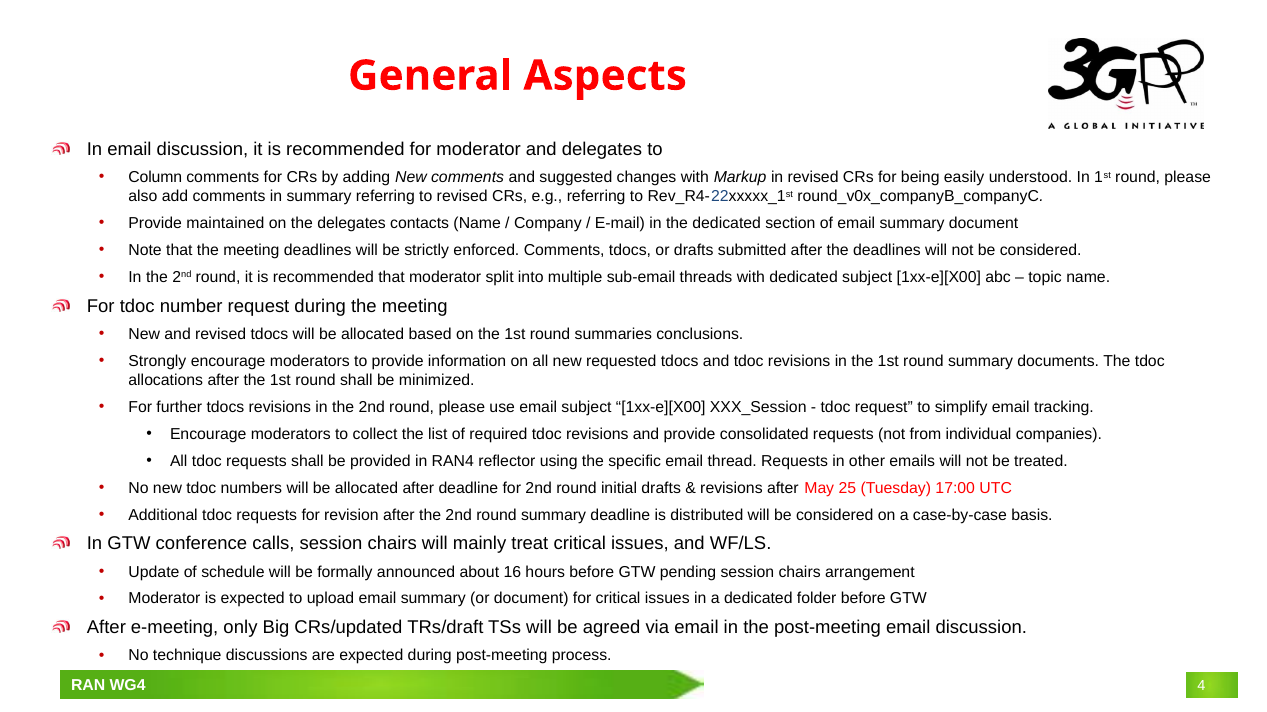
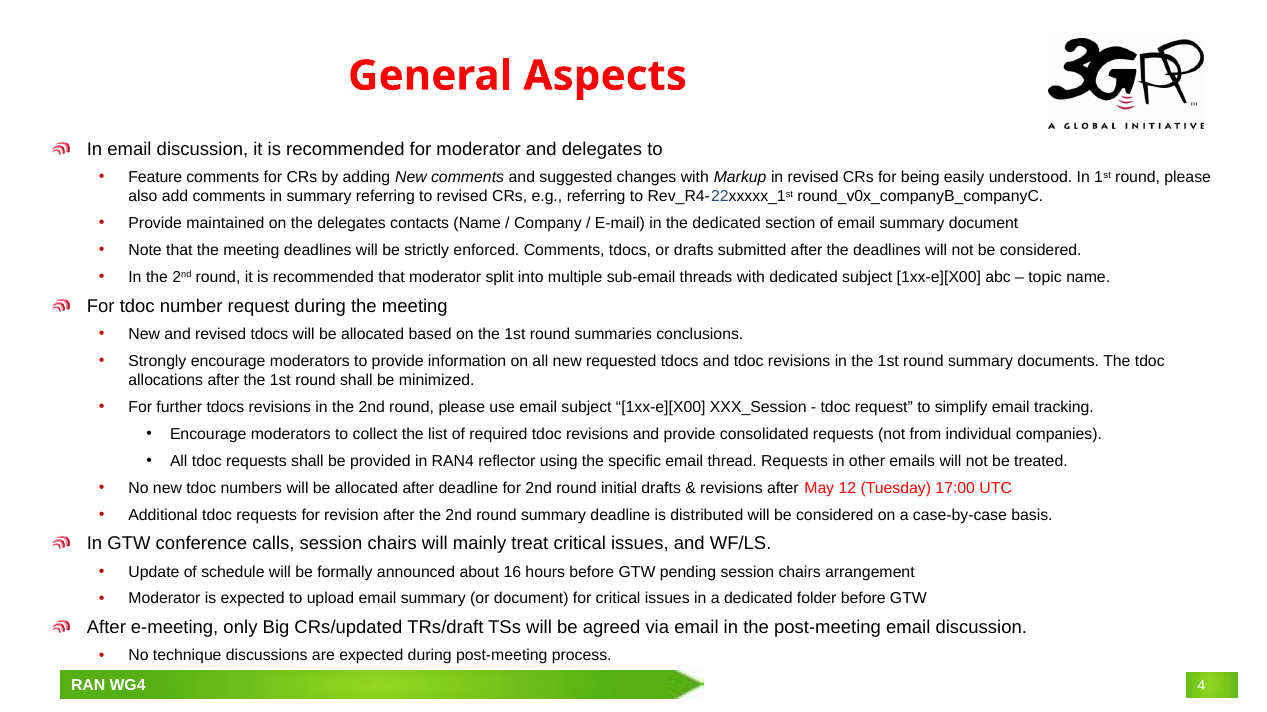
Column: Column -> Feature (155, 178)
25: 25 -> 12 (847, 488)
